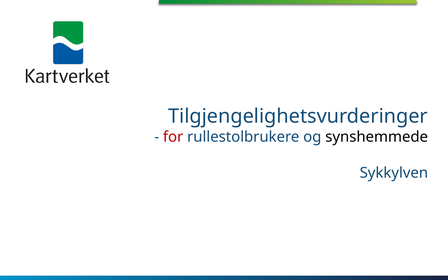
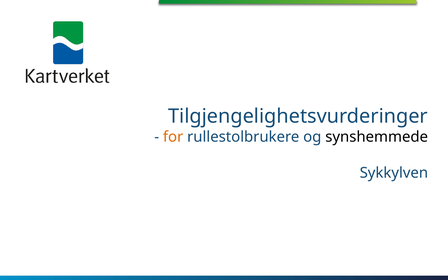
for colour: red -> orange (173, 137)
